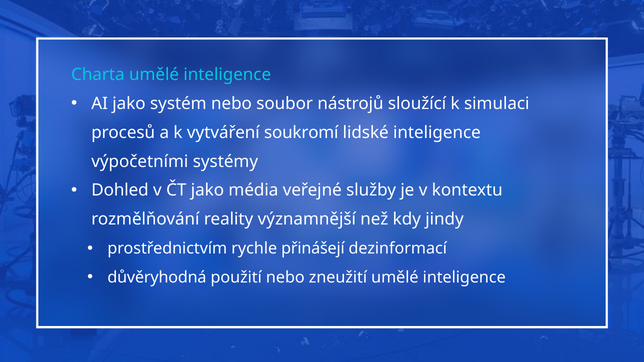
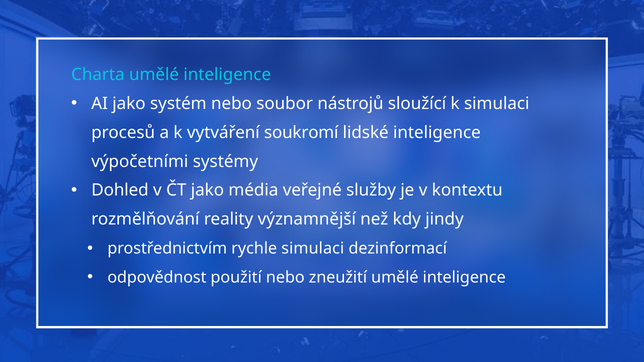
rychle přinášejí: přinášejí -> simulaci (313, 249)
důvěryhodná: důvěryhodná -> odpovědnost (157, 278)
